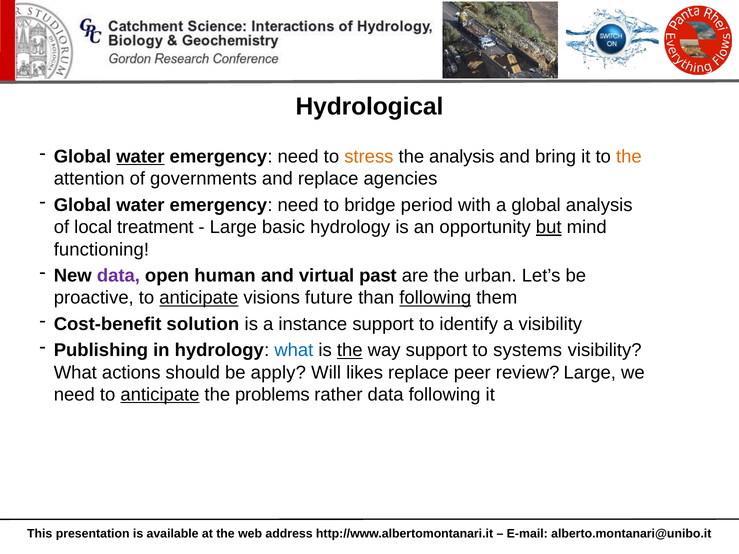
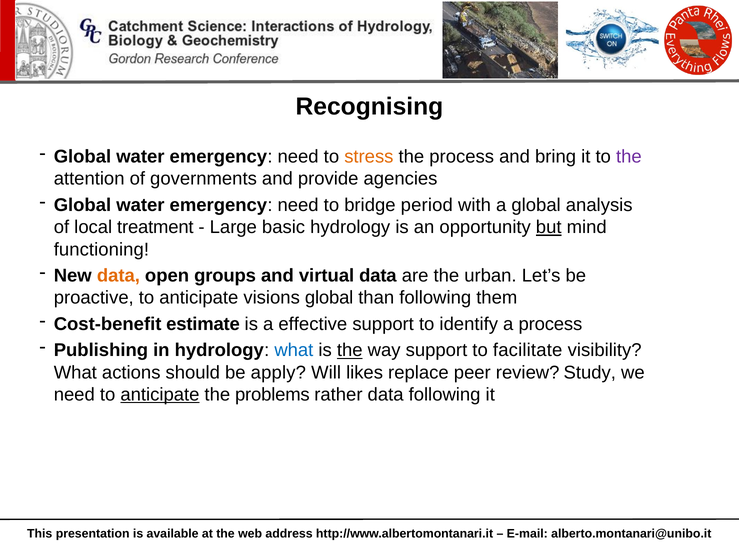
Hydrological: Hydrological -> Recognising (369, 107)
water underline: present -> none (140, 157)
the analysis: analysis -> process (462, 157)
the colour: orange -> purple (629, 157)
and replace: replace -> provide (328, 179)
data colour: purple -> orange (118, 276)
human: human -> groups (225, 276)
virtual past: past -> data (378, 276)
anticipate underline: present -> none (199, 298)
visions future: future -> global (329, 298)
following underline: present -> none (435, 298)
solution: solution -> estimate (203, 324)
instance: instance -> effective (313, 324)
a visibility: visibility -> process (550, 324)
systems: systems -> facilitate (528, 351)
review Large: Large -> Study (590, 373)
